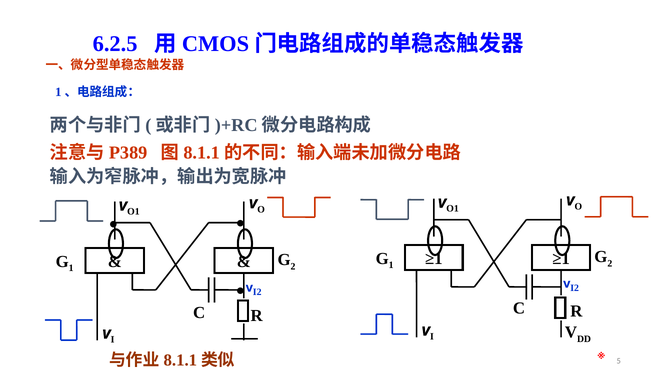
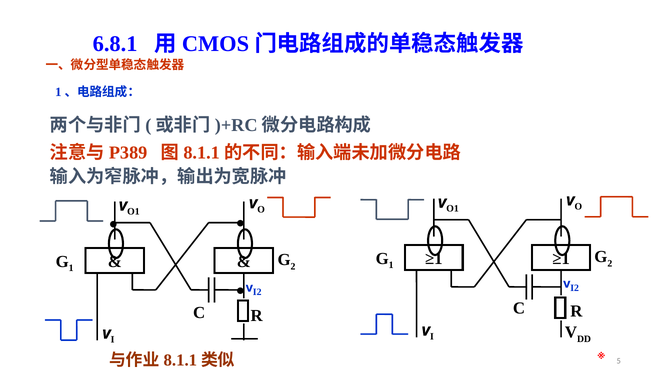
6.2.5: 6.2.5 -> 6.8.1 (115, 44)
